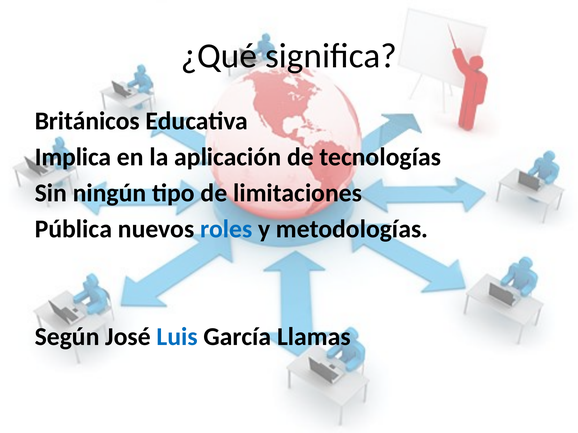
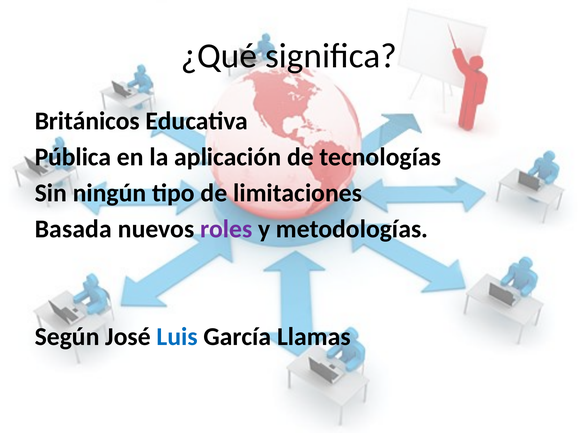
Implica: Implica -> Pública (73, 157)
Pública: Pública -> Basada (73, 229)
roles colour: blue -> purple (226, 229)
